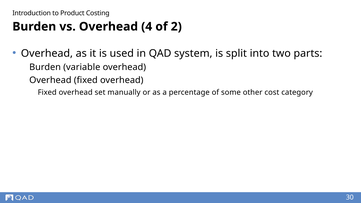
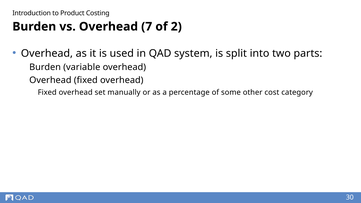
4: 4 -> 7 (147, 27)
